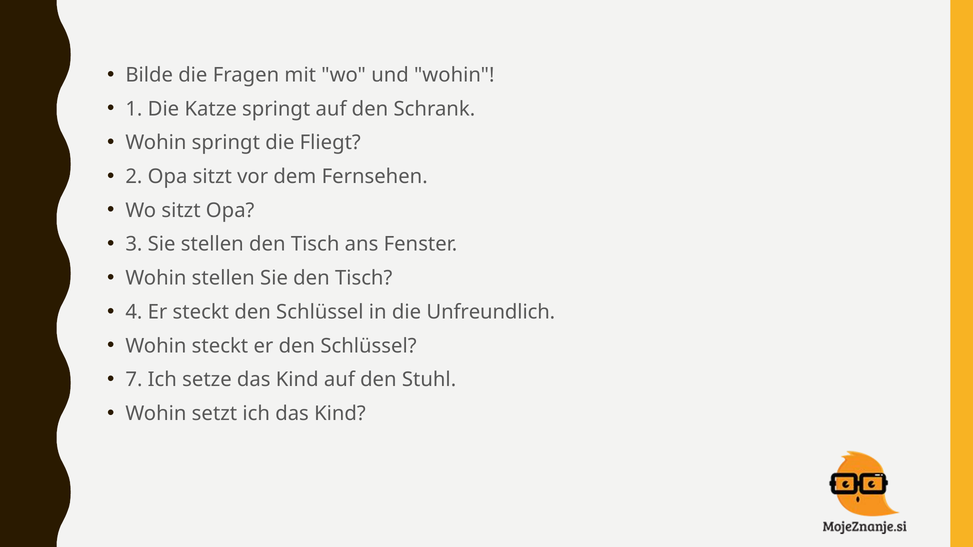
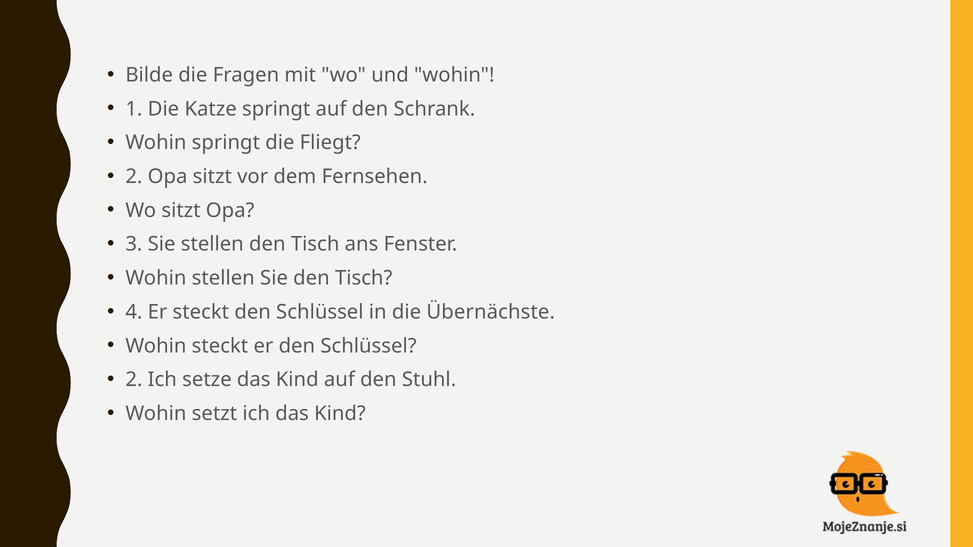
Unfreundlich: Unfreundlich -> Übernächste (491, 312)
7: 7 -> 2 (134, 380)
